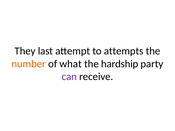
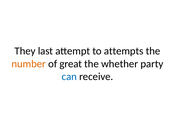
what: what -> great (71, 64)
hardship: hardship -> whether (120, 64)
can colour: purple -> blue (69, 77)
